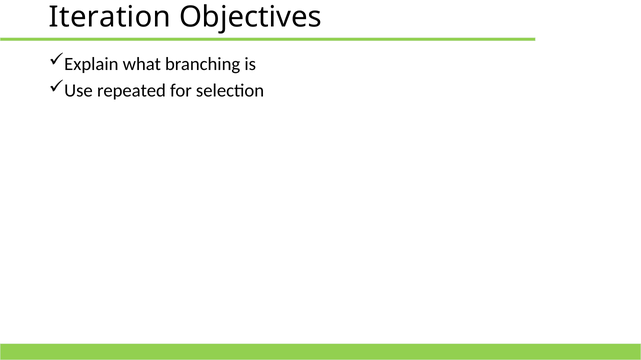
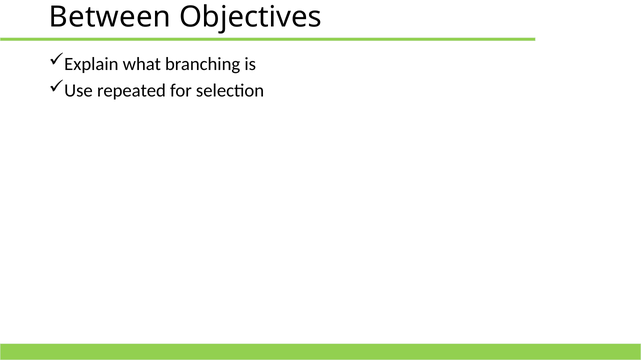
Iteration: Iteration -> Between (110, 17)
